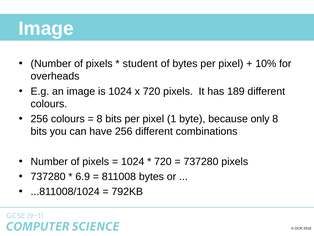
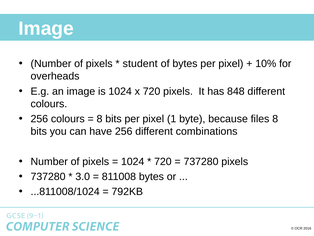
189: 189 -> 848 (236, 91)
only: only -> files (260, 119)
6.9: 6.9 -> 3.0 (83, 176)
